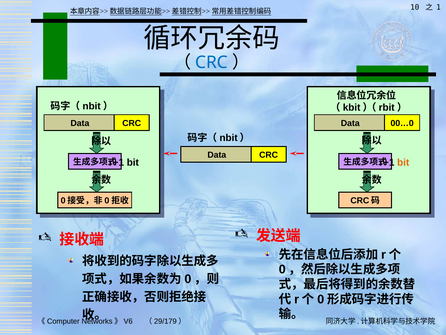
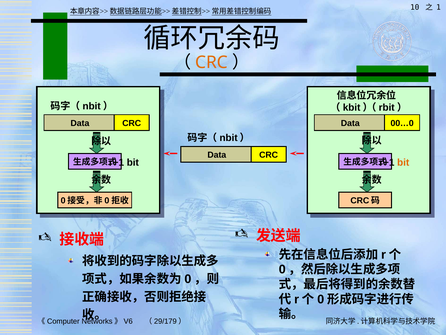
CRC colour: blue -> orange (212, 62)
